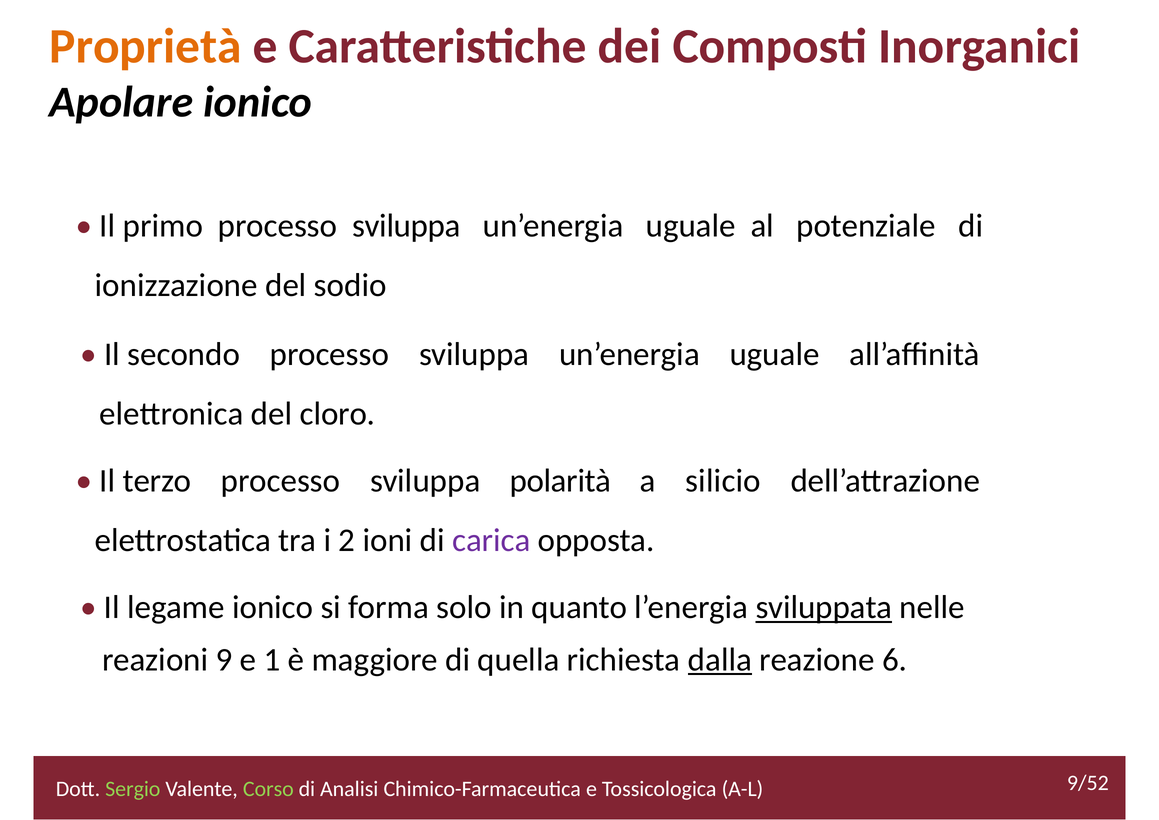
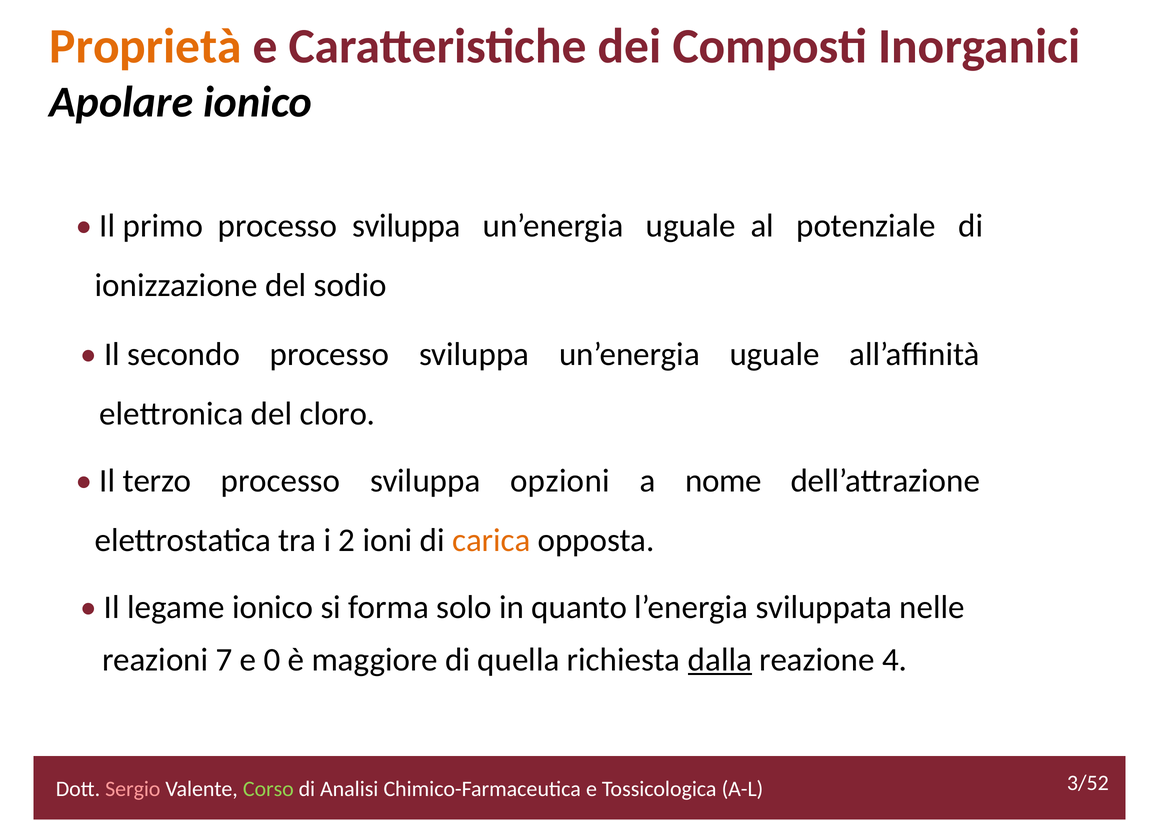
polarità: polarità -> opzioni (560, 480)
silicio: silicio -> nome (723, 480)
carica colour: purple -> orange (491, 540)
sviluppata underline: present -> none (824, 607)
9: 9 -> 7 (224, 659)
1: 1 -> 0 (272, 659)
6: 6 -> 4 (895, 659)
9/52: 9/52 -> 3/52 (1088, 783)
Sergio colour: light green -> pink (133, 788)
